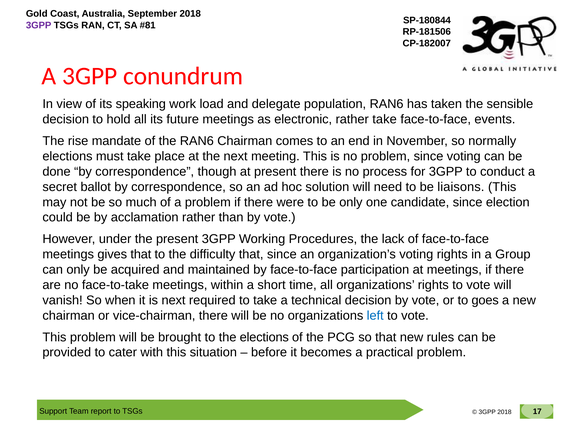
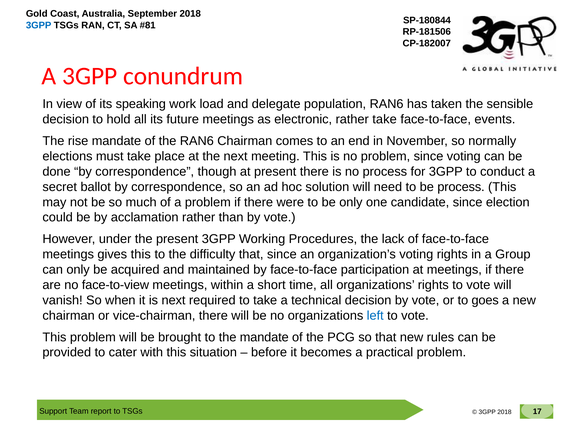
3GPP colour: purple -> blue (39, 25)
be liaisons: liaisons -> process (461, 187)
gives that: that -> this (141, 254)
face-to-take: face-to-take -> face-to-view (115, 285)
the elections: elections -> mandate (264, 337)
